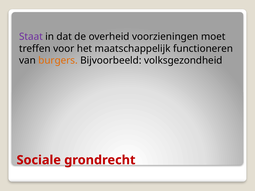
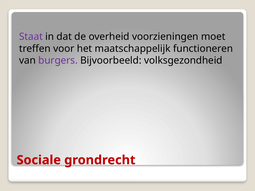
burgers colour: orange -> purple (58, 61)
